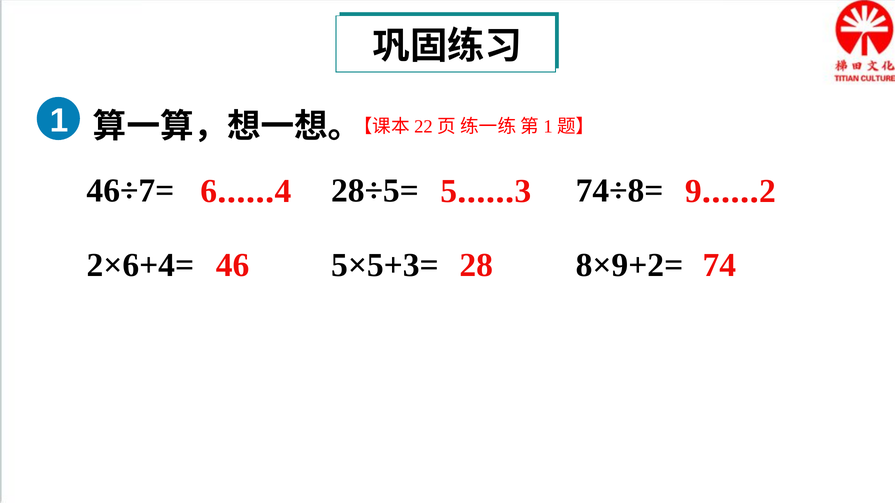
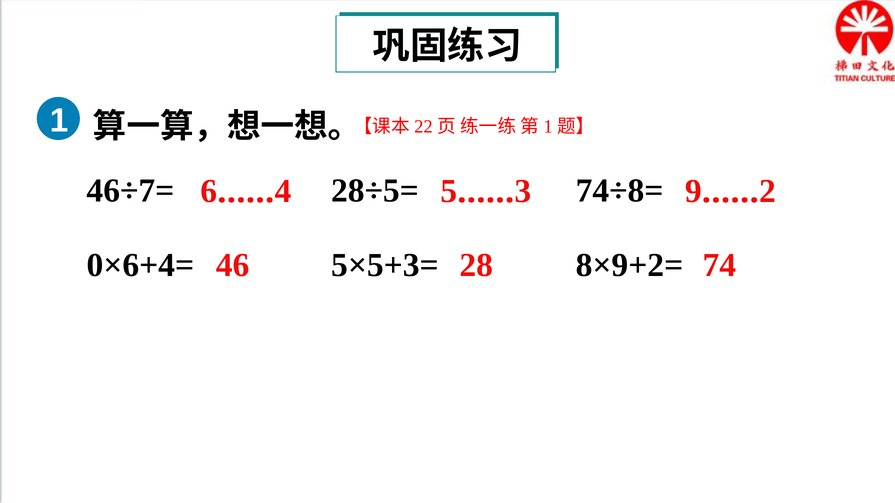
2×6+4=: 2×6+4= -> 0×6+4= (140, 265)
